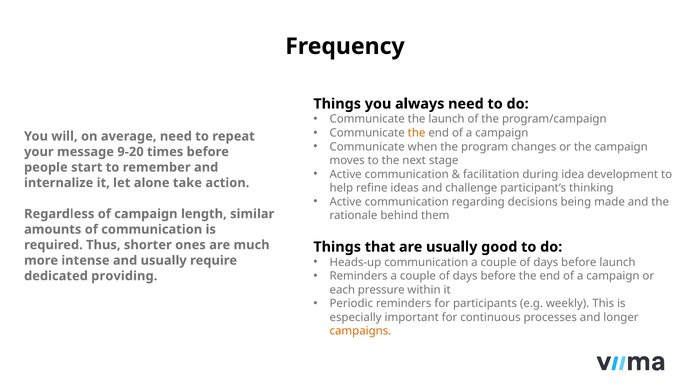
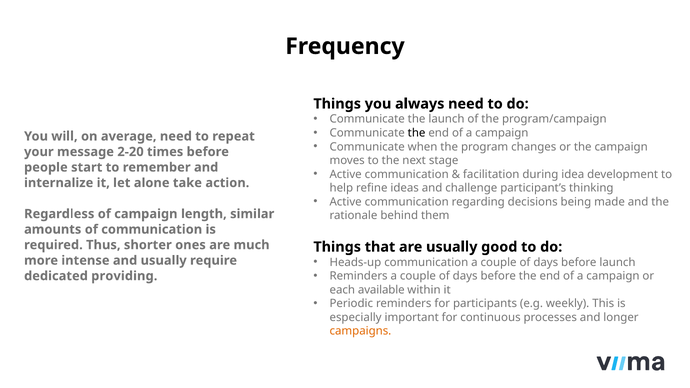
the colour: orange -> black (417, 133)
9-20: 9-20 -> 2-20 (131, 152)
pressure: pressure -> available (381, 290)
